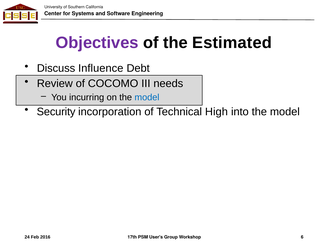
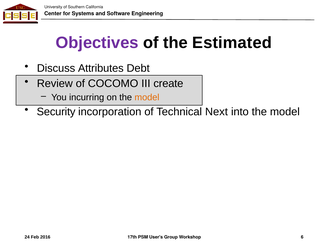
Influence: Influence -> Attributes (101, 68)
needs: needs -> create (168, 84)
model colour: blue -> orange (147, 97)
High: High -> Next (216, 112)
